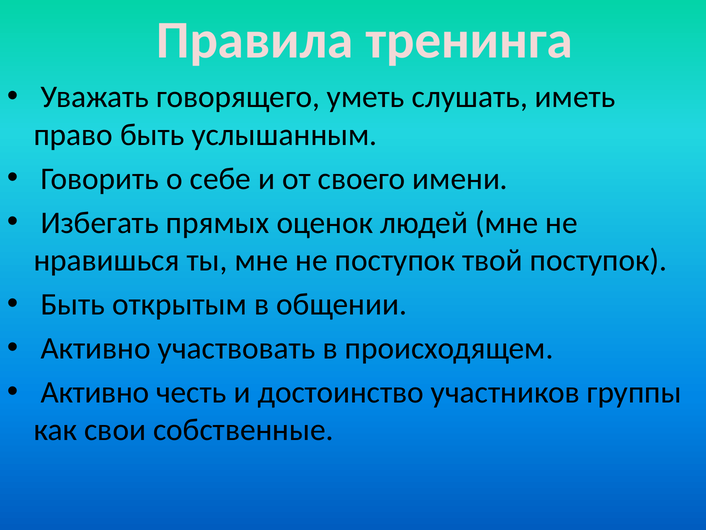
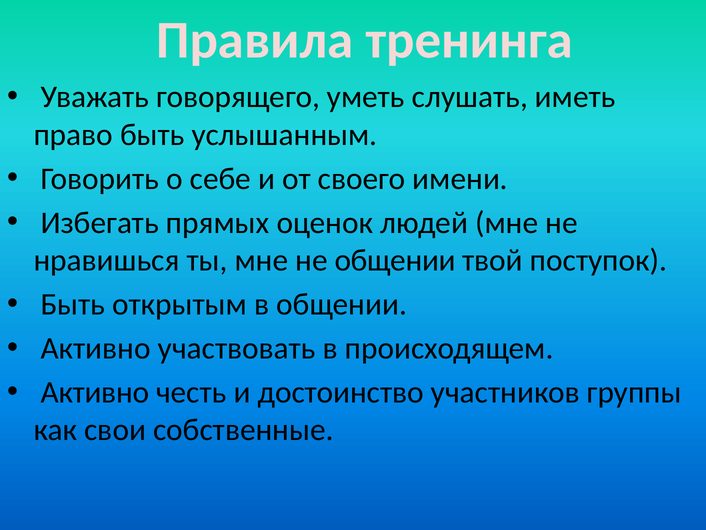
не поступок: поступок -> общении (395, 260)
